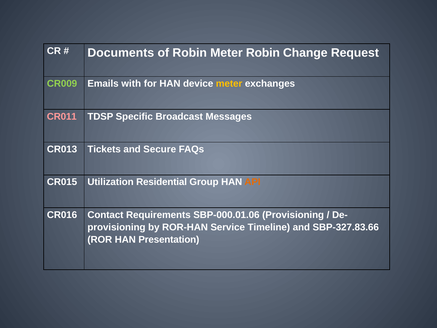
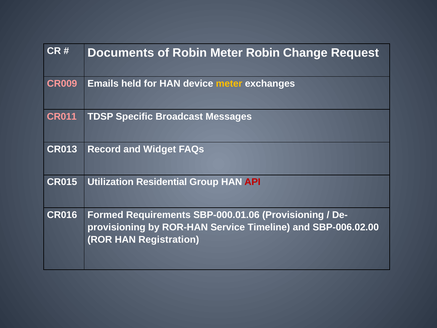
CR009 colour: light green -> pink (62, 84)
with: with -> held (131, 84)
Tickets: Tickets -> Record (104, 149)
Secure: Secure -> Widget (160, 149)
API colour: orange -> red (253, 182)
Contact: Contact -> Formed (105, 215)
SBP-327.83.66: SBP-327.83.66 -> SBP-006.02.00 (346, 227)
Presentation: Presentation -> Registration (169, 240)
